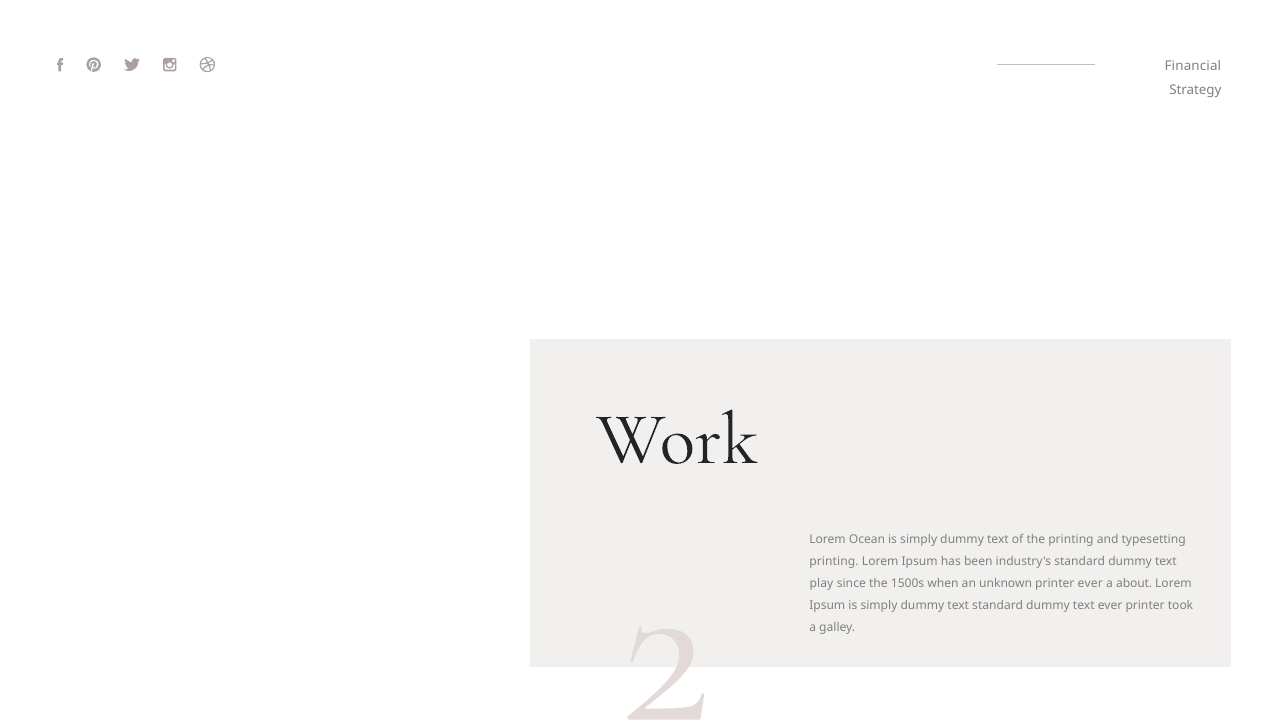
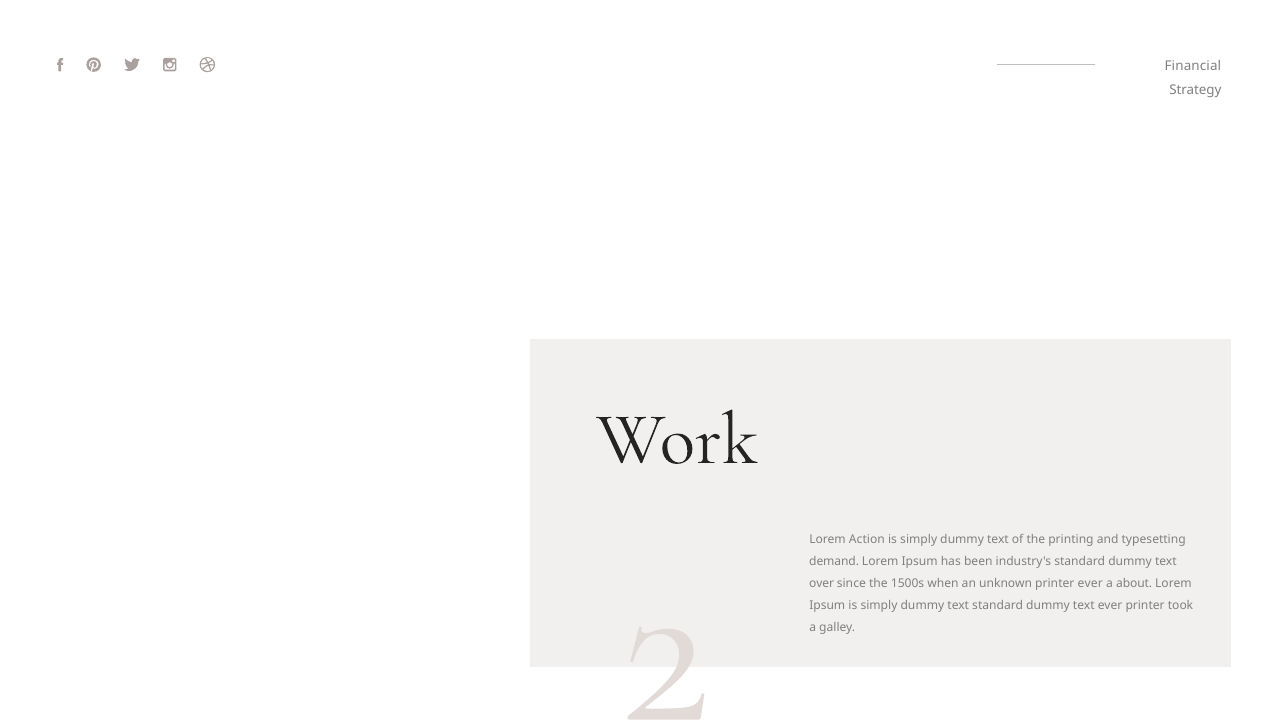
Ocean: Ocean -> Action (867, 540)
printing: printing -> demand (834, 562)
play: play -> over (822, 584)
